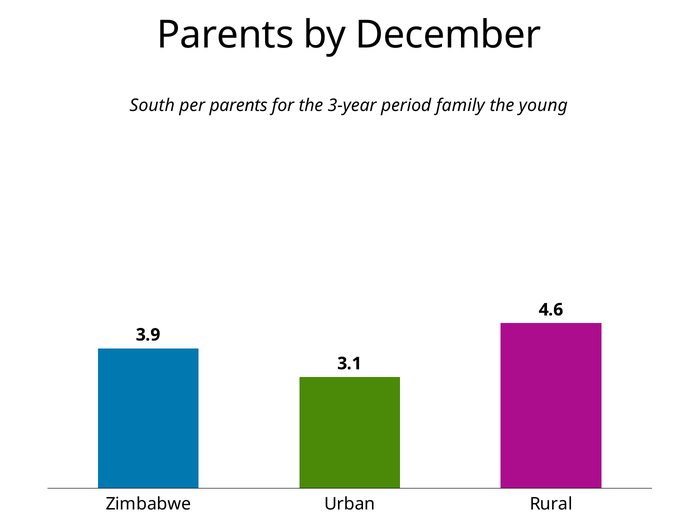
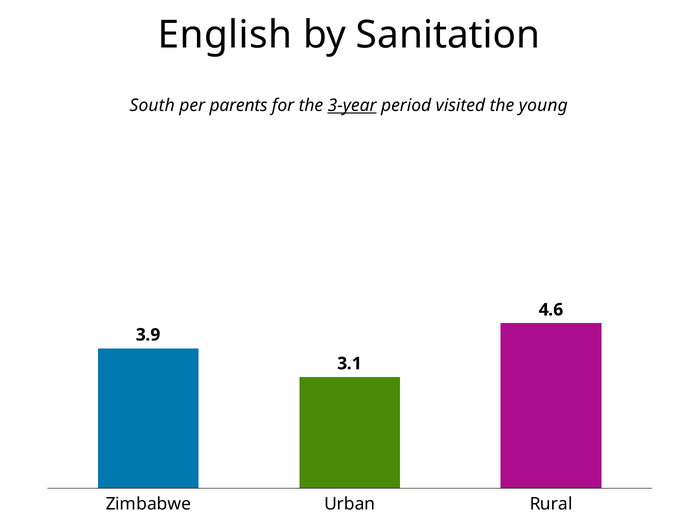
Parents: Parents -> English (225, 35)
December: December -> Sanitation (448, 35)
3-year underline: none -> present (352, 106)
family: family -> visited (460, 106)
